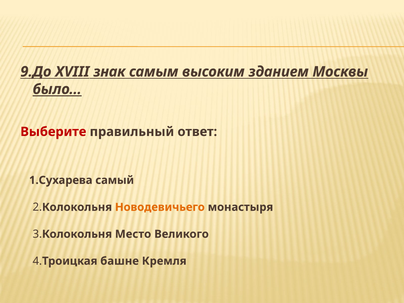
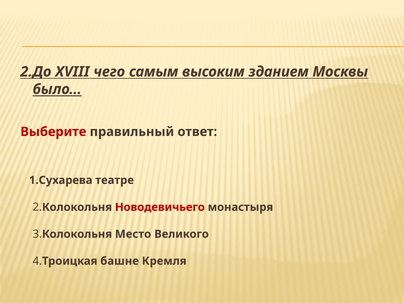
9.До: 9.До -> 2.До (36, 72)
знак: знак -> чего (109, 72)
самый: самый -> театре (115, 180)
Новодевичьего colour: orange -> red (160, 207)
